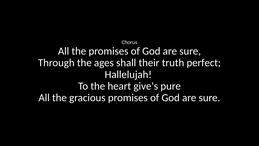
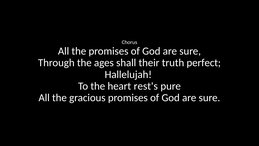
give's: give's -> rest's (146, 86)
